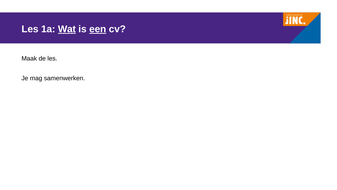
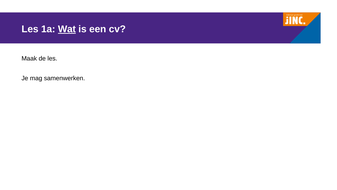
een underline: present -> none (98, 29)
